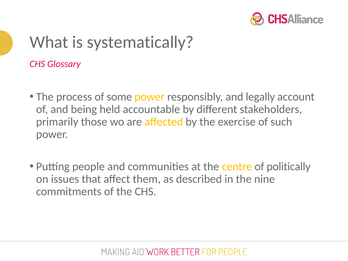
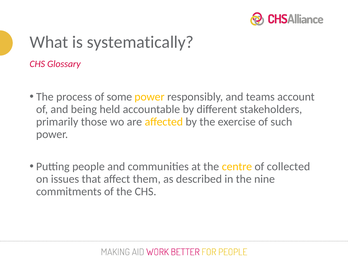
legally: legally -> teams (260, 97)
politically: politically -> collected (288, 167)
